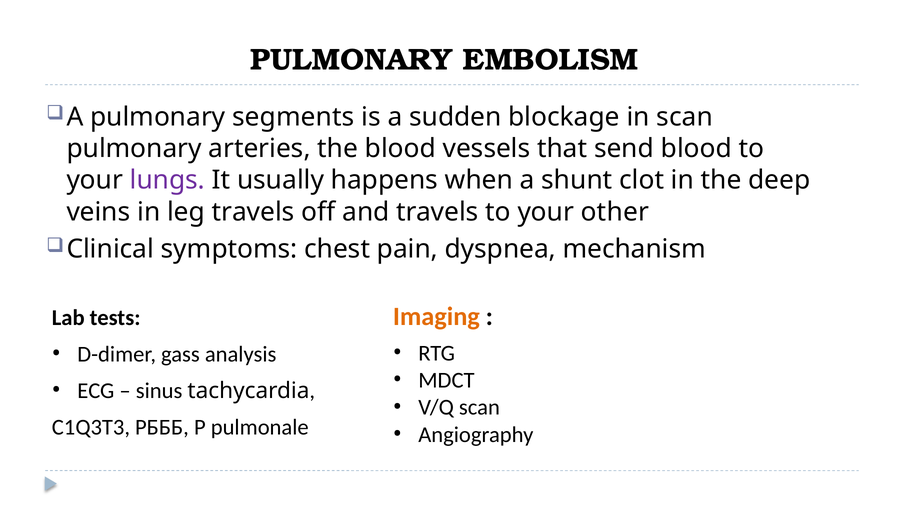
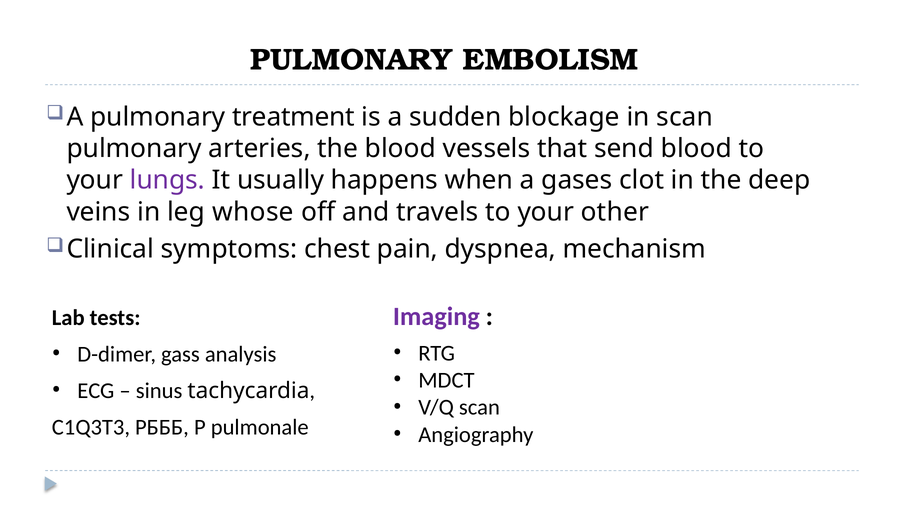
segments: segments -> treatment (293, 117)
shunt: shunt -> gases (577, 180)
leg travels: travels -> whose (253, 212)
Imaging colour: orange -> purple (436, 317)
